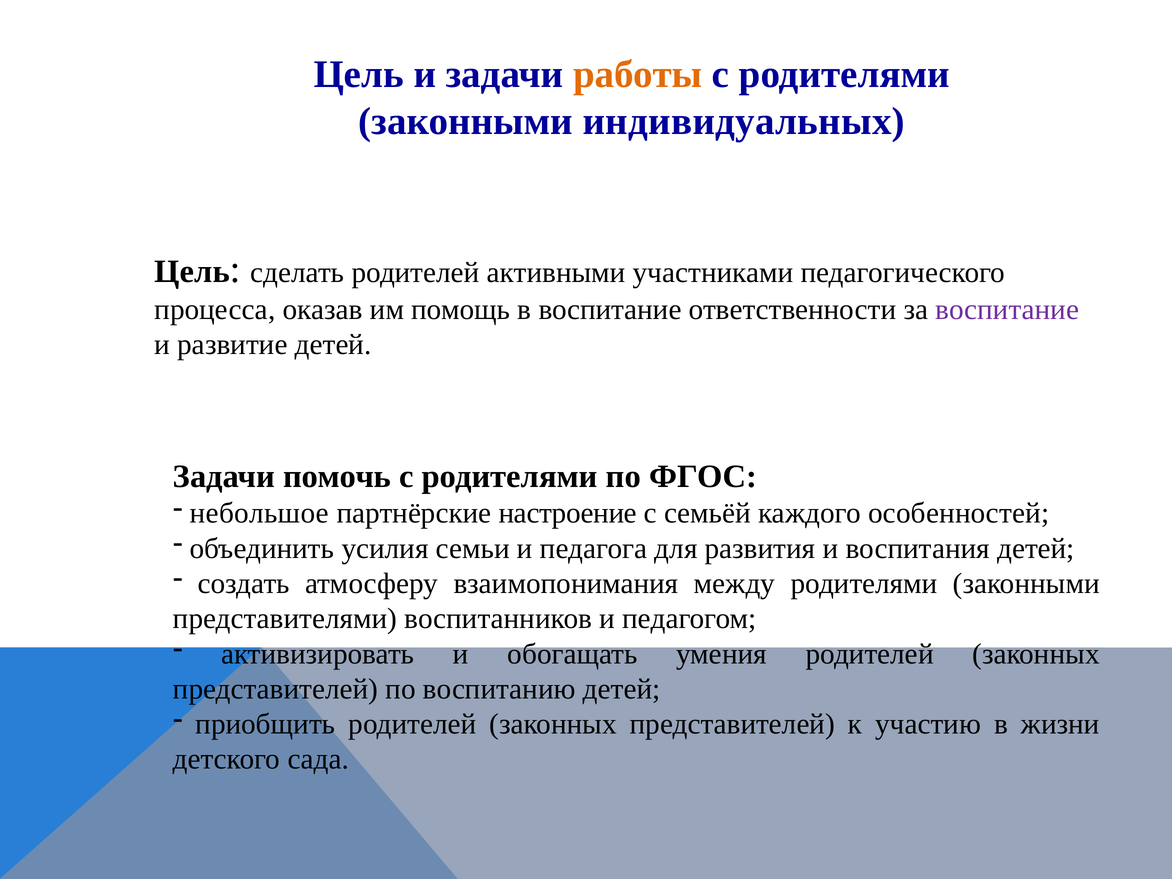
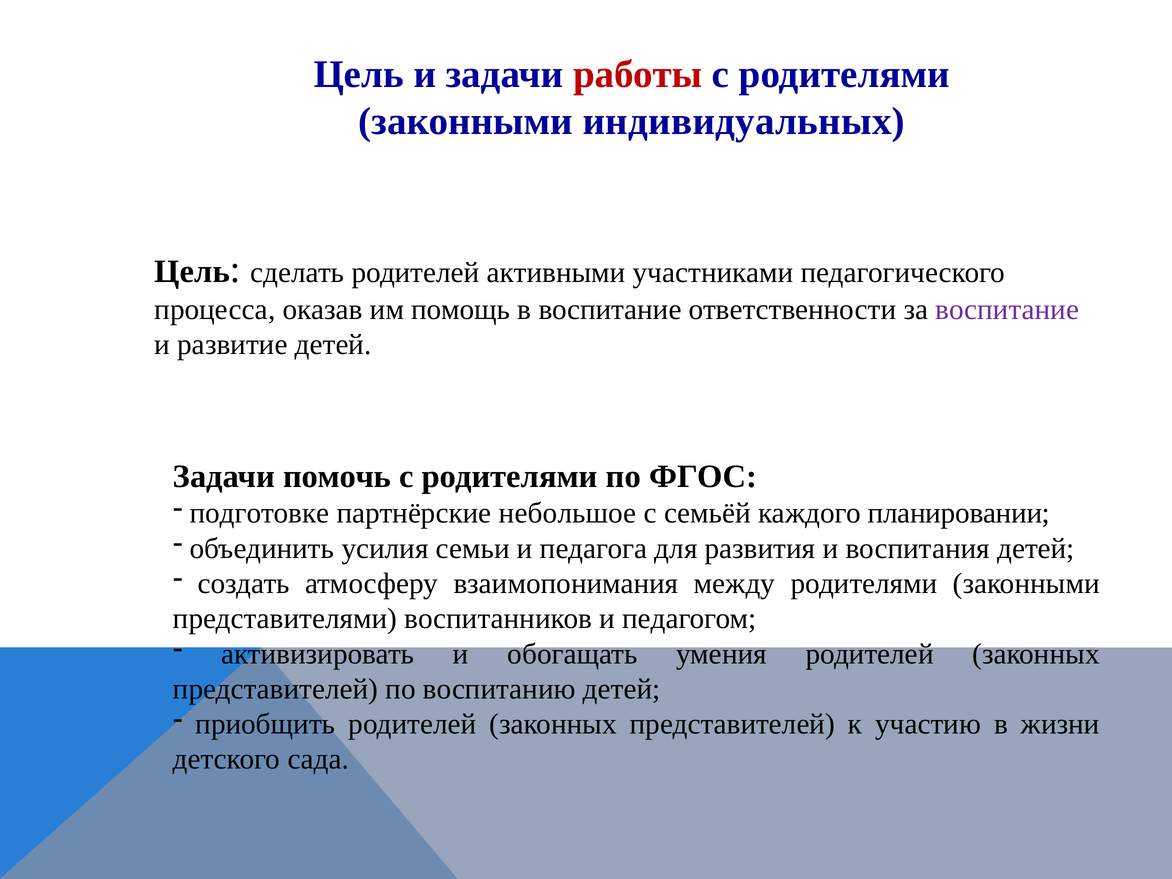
работы colour: orange -> red (638, 75)
небольшое: небольшое -> подготовке (260, 513)
настроение: настроение -> небольшое (568, 513)
особенностей: особенностей -> планировании (959, 513)
